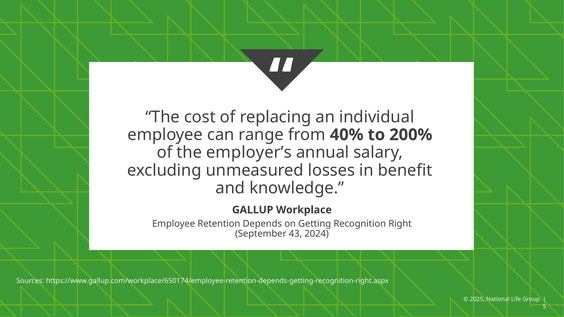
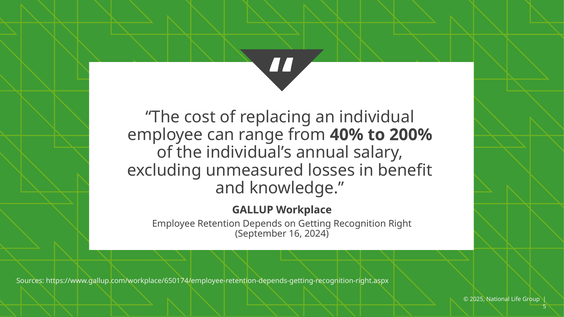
employer’s: employer’s -> individual’s (249, 153)
43: 43 -> 16 (295, 234)
